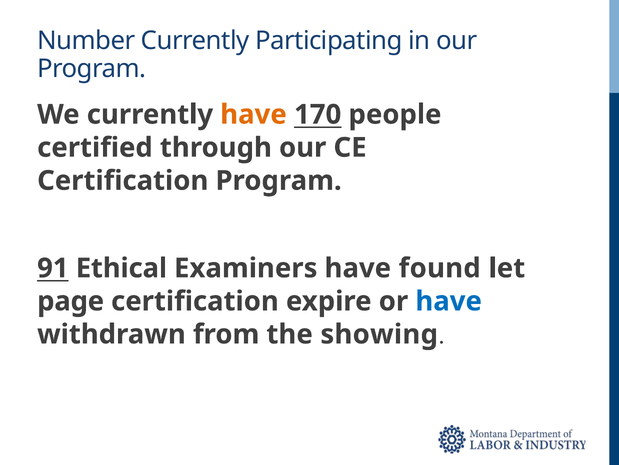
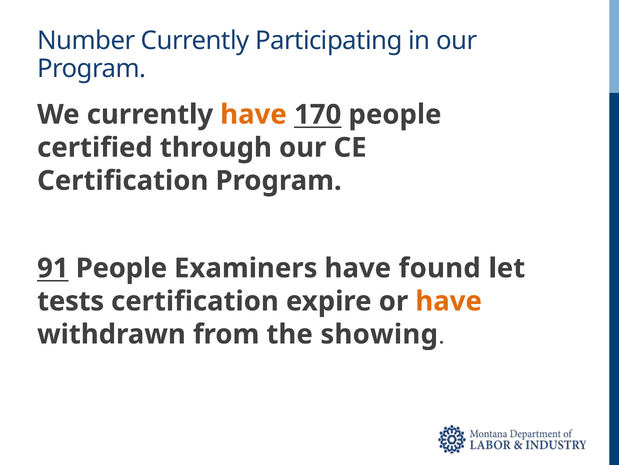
91 Ethical: Ethical -> People (121, 268)
page: page -> tests (71, 301)
have colour: blue -> orange (449, 301)
